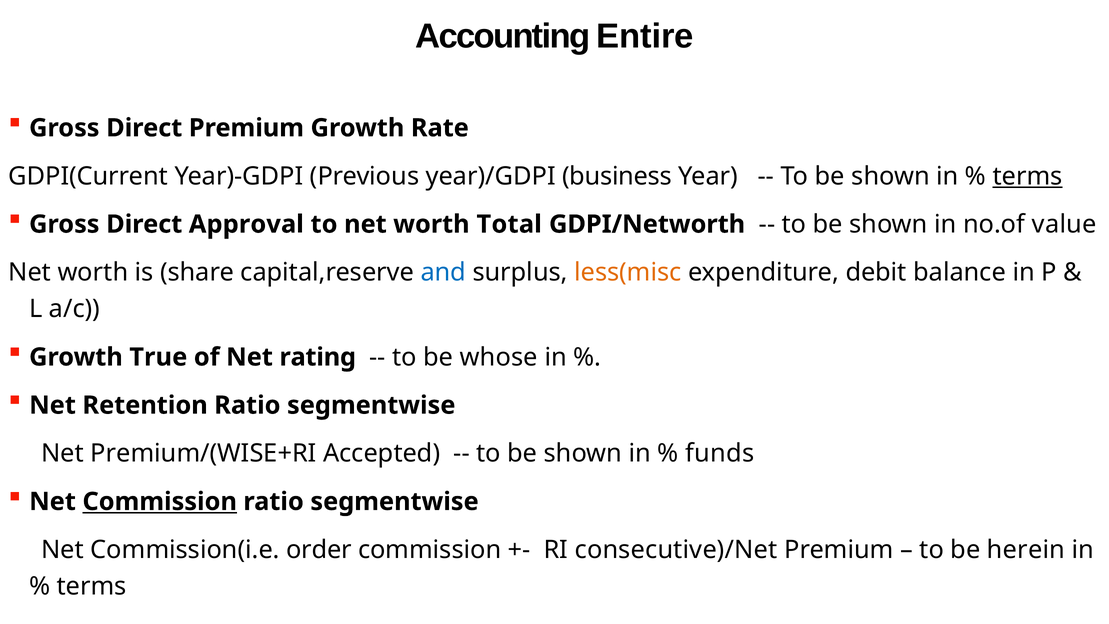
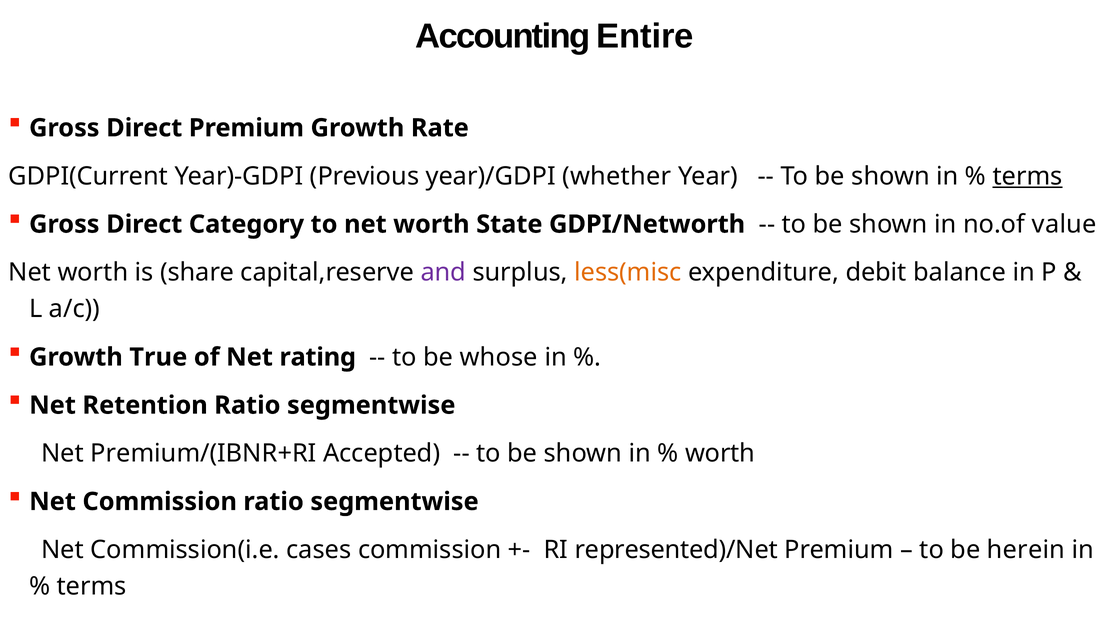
business: business -> whether (617, 176)
Approval: Approval -> Category (246, 224)
Total: Total -> State (509, 224)
and colour: blue -> purple (443, 272)
Premium/(WISE+RI: Premium/(WISE+RI -> Premium/(IBNR+RI (203, 453)
funds: funds -> worth (720, 453)
Commission underline: present -> none (160, 501)
order: order -> cases (319, 550)
consecutive)/Net: consecutive)/Net -> represented)/Net (676, 550)
